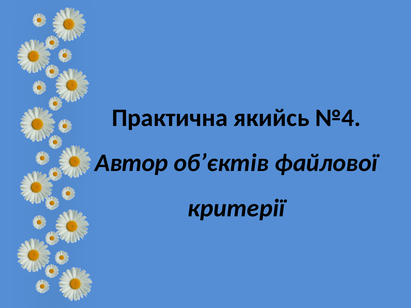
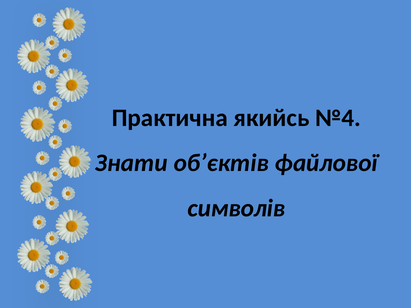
Автор: Автор -> Знати (131, 163)
критерії: критерії -> символів (236, 208)
